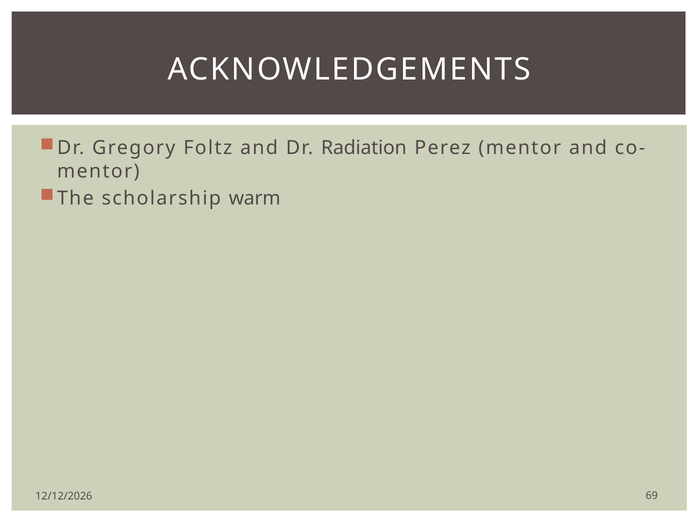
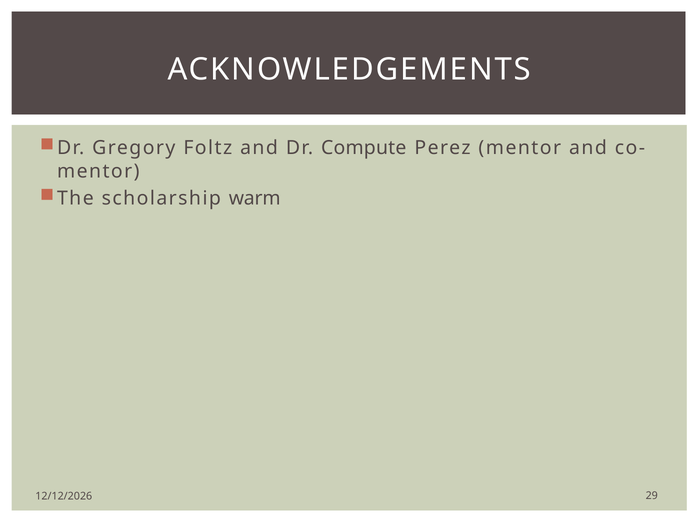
Radiation: Radiation -> Compute (364, 148)
69: 69 -> 29 (652, 496)
